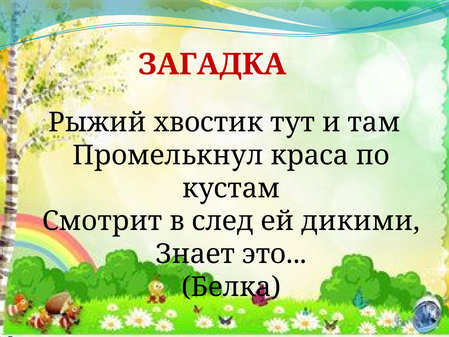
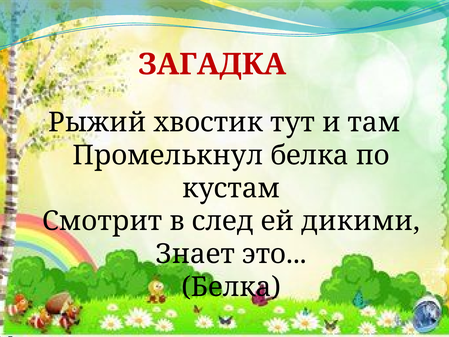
Промелькнул краса: краса -> белка (310, 155)
